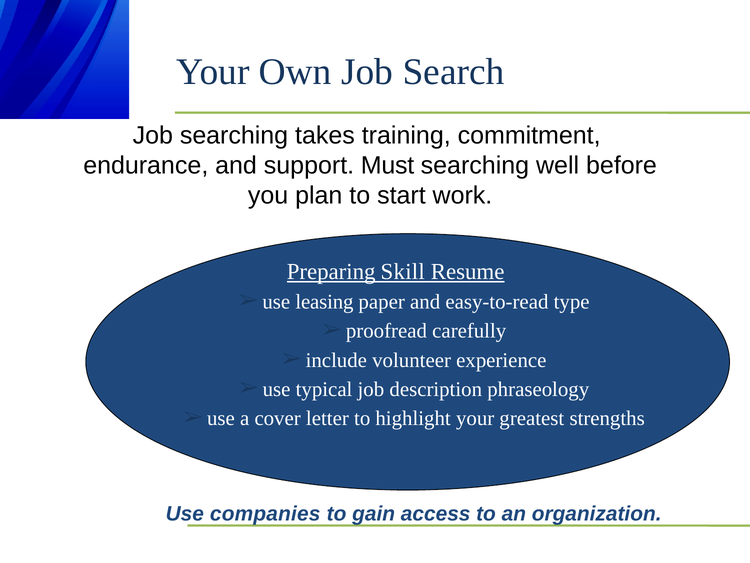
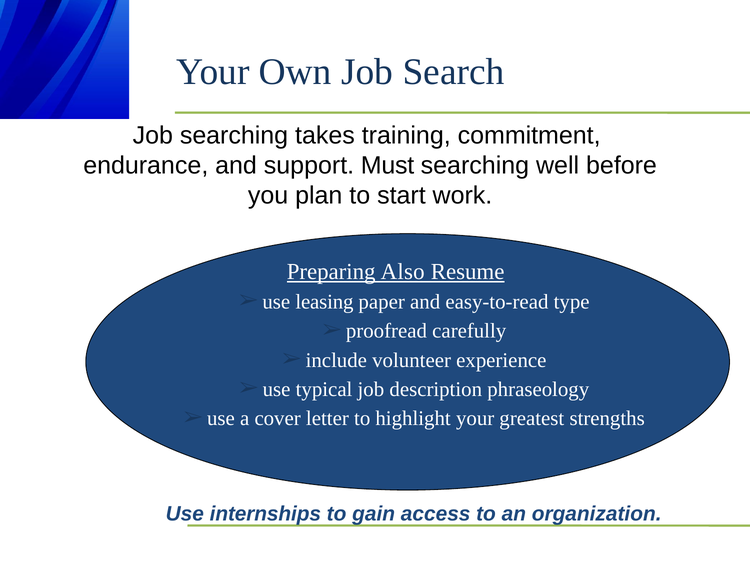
Skill: Skill -> Also (403, 271)
companies: companies -> internships (265, 514)
